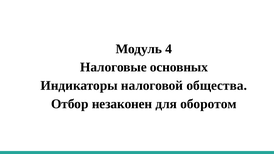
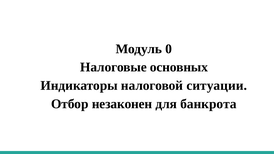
4: 4 -> 0 (169, 49)
общества: общества -> ситуации (217, 86)
оборотом: оборотом -> банкрота (208, 104)
